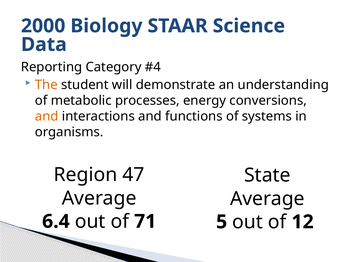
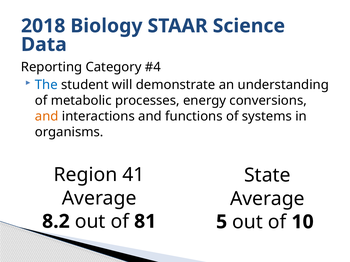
2000: 2000 -> 2018 (43, 26)
The colour: orange -> blue (46, 85)
47: 47 -> 41 (134, 175)
6.4: 6.4 -> 8.2 (56, 222)
71: 71 -> 81 (145, 222)
12: 12 -> 10 (303, 222)
